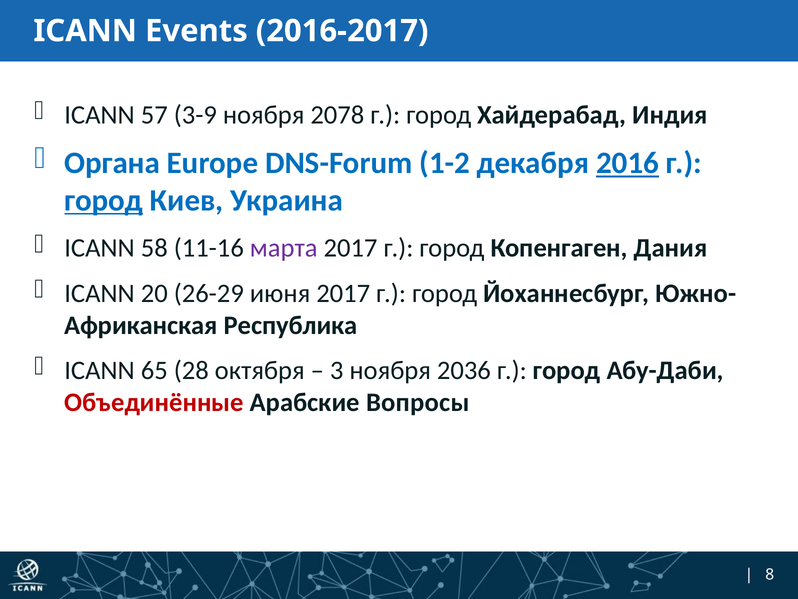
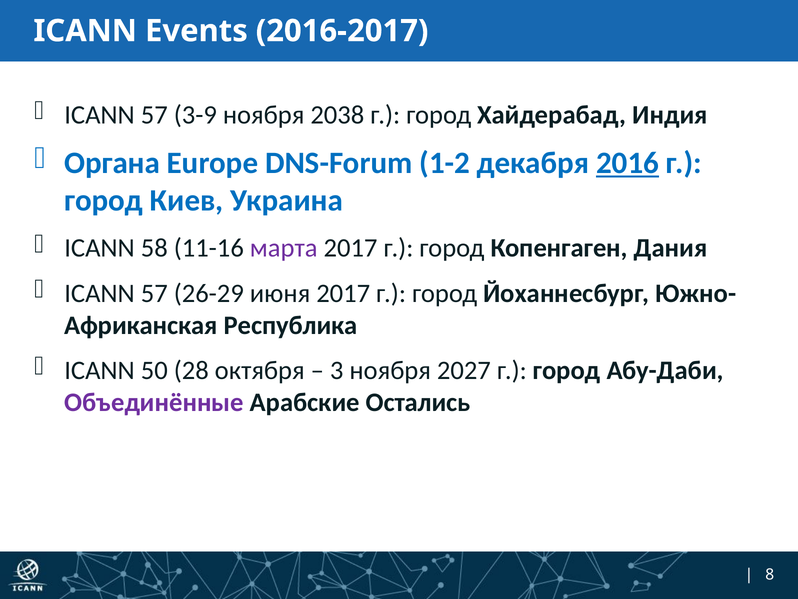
2078: 2078 -> 2038 (337, 115)
город underline: present -> none (104, 200)
20: 20 -> 57 (154, 293)
65: 65 -> 50 (154, 370)
2036: 2036 -> 2027 (464, 370)
Объединённые colour: red -> purple (154, 402)
Вопросы: Вопросы -> Остались (418, 402)
